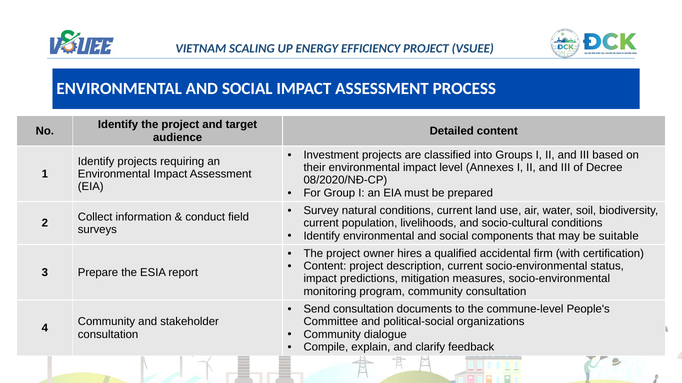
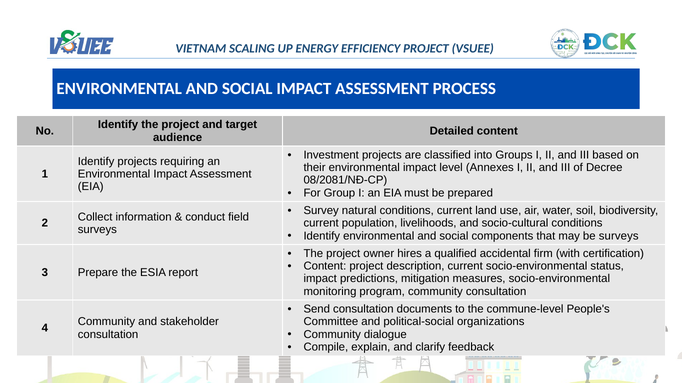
08/2020/NĐ-CP: 08/2020/NĐ-CP -> 08/2081/NĐ-CP (345, 181)
be suitable: suitable -> surveys (619, 236)
